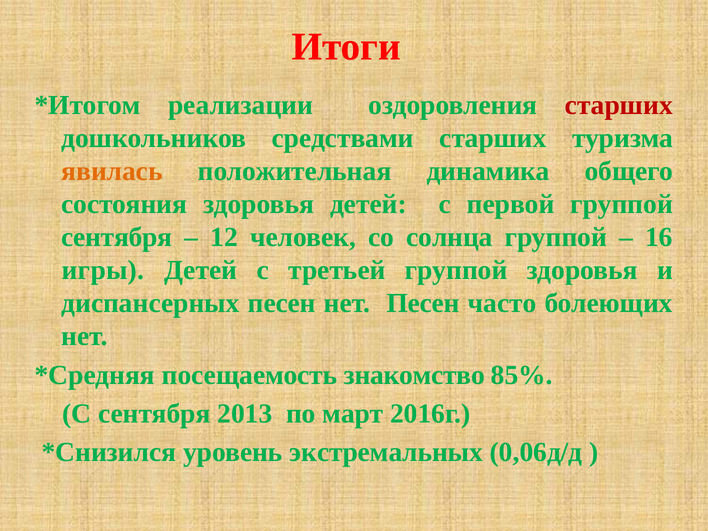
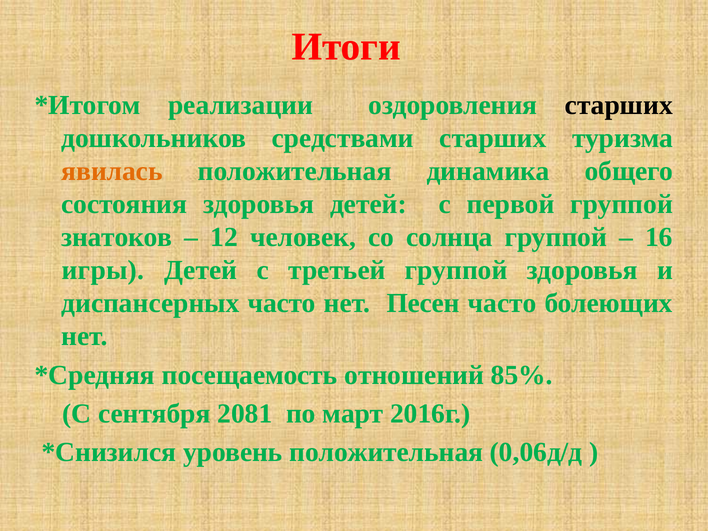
старших colour: red -> black (619, 105)
сентября: сентября -> знатоков (117, 237)
диспансерных песен: песен -> часто (282, 303)
знакомство: знакомство -> отношений (414, 375)
2013: 2013 -> 2081 (245, 414)
уровень экстремальных: экстремальных -> положительная (386, 452)
